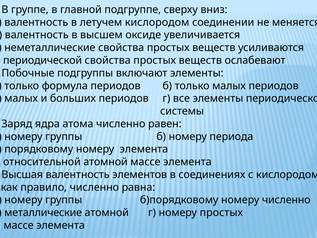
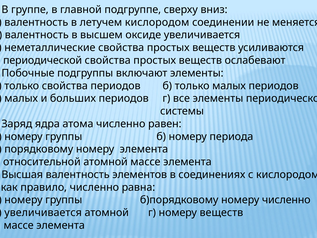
только формула: формула -> свойства (65, 86)
металлические: металлические -> увеличивается (43, 212)
номеру простых: простых -> веществ (221, 212)
